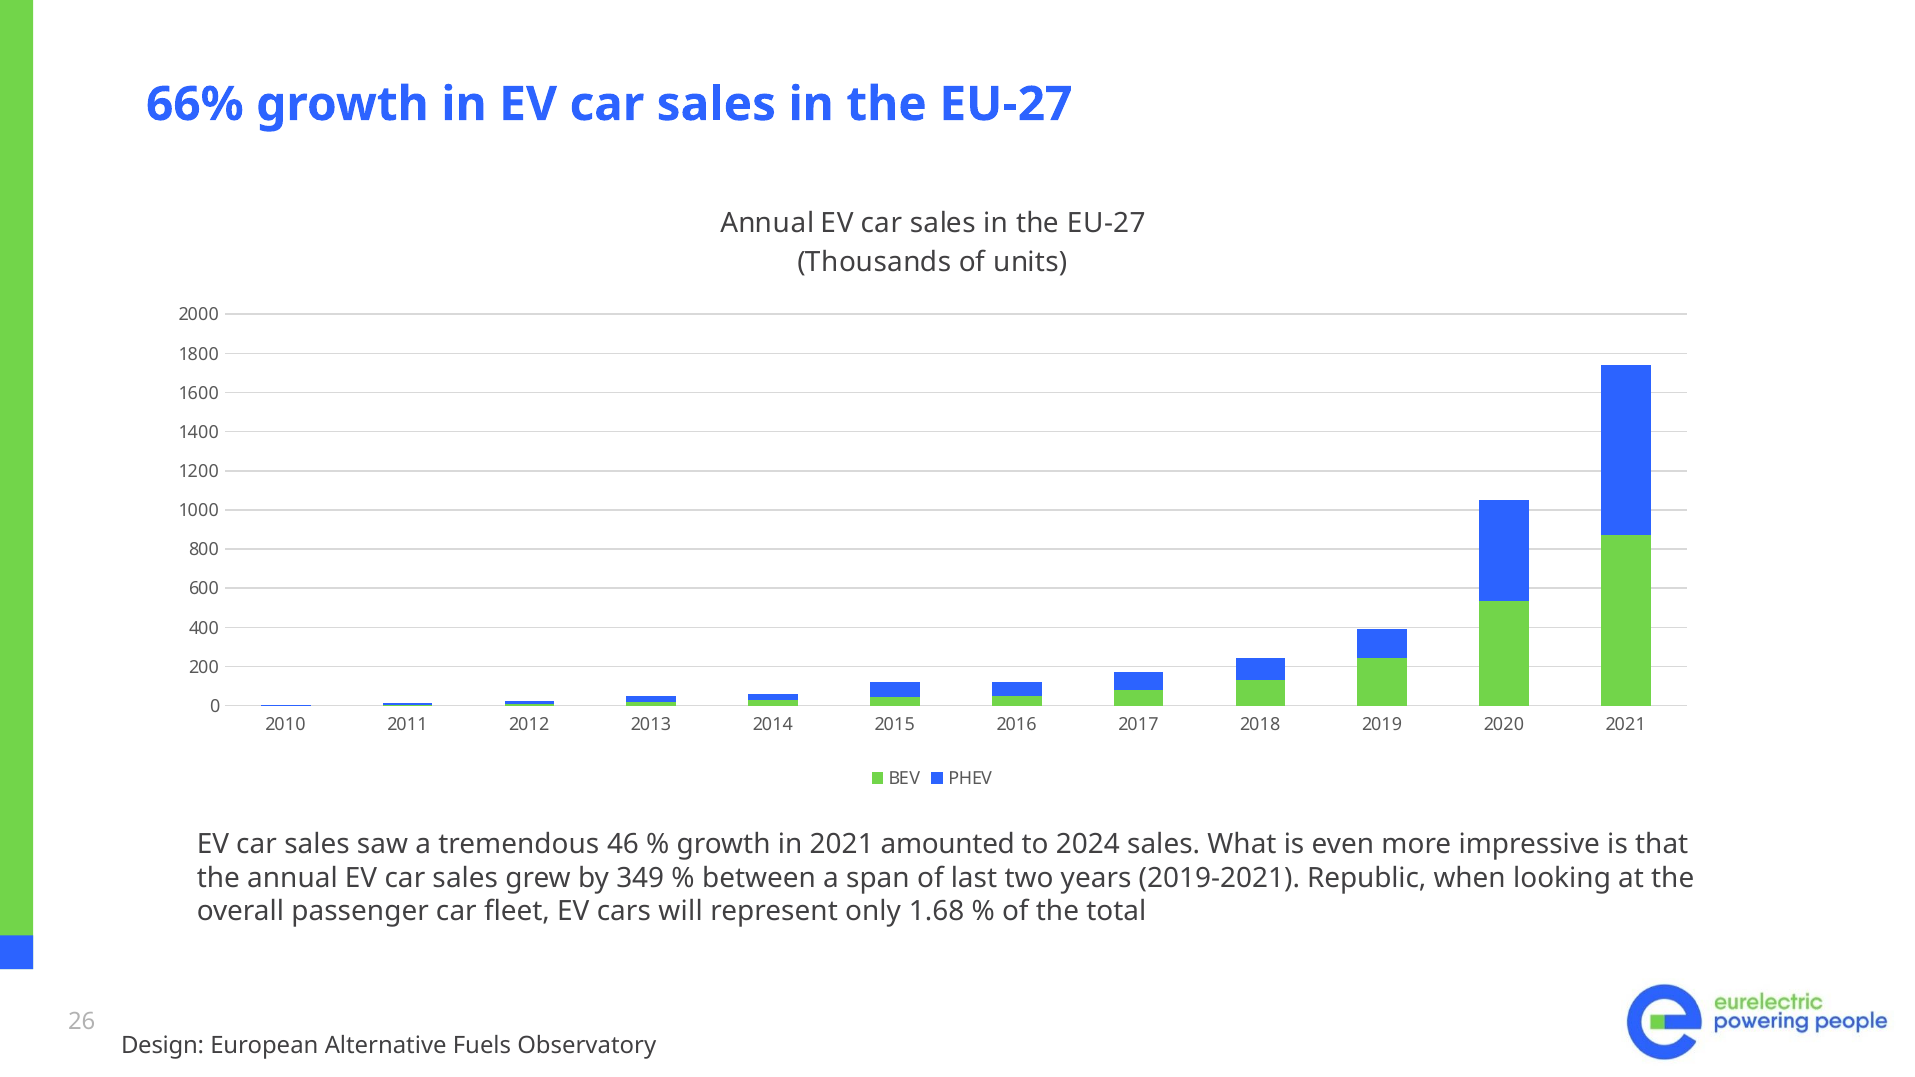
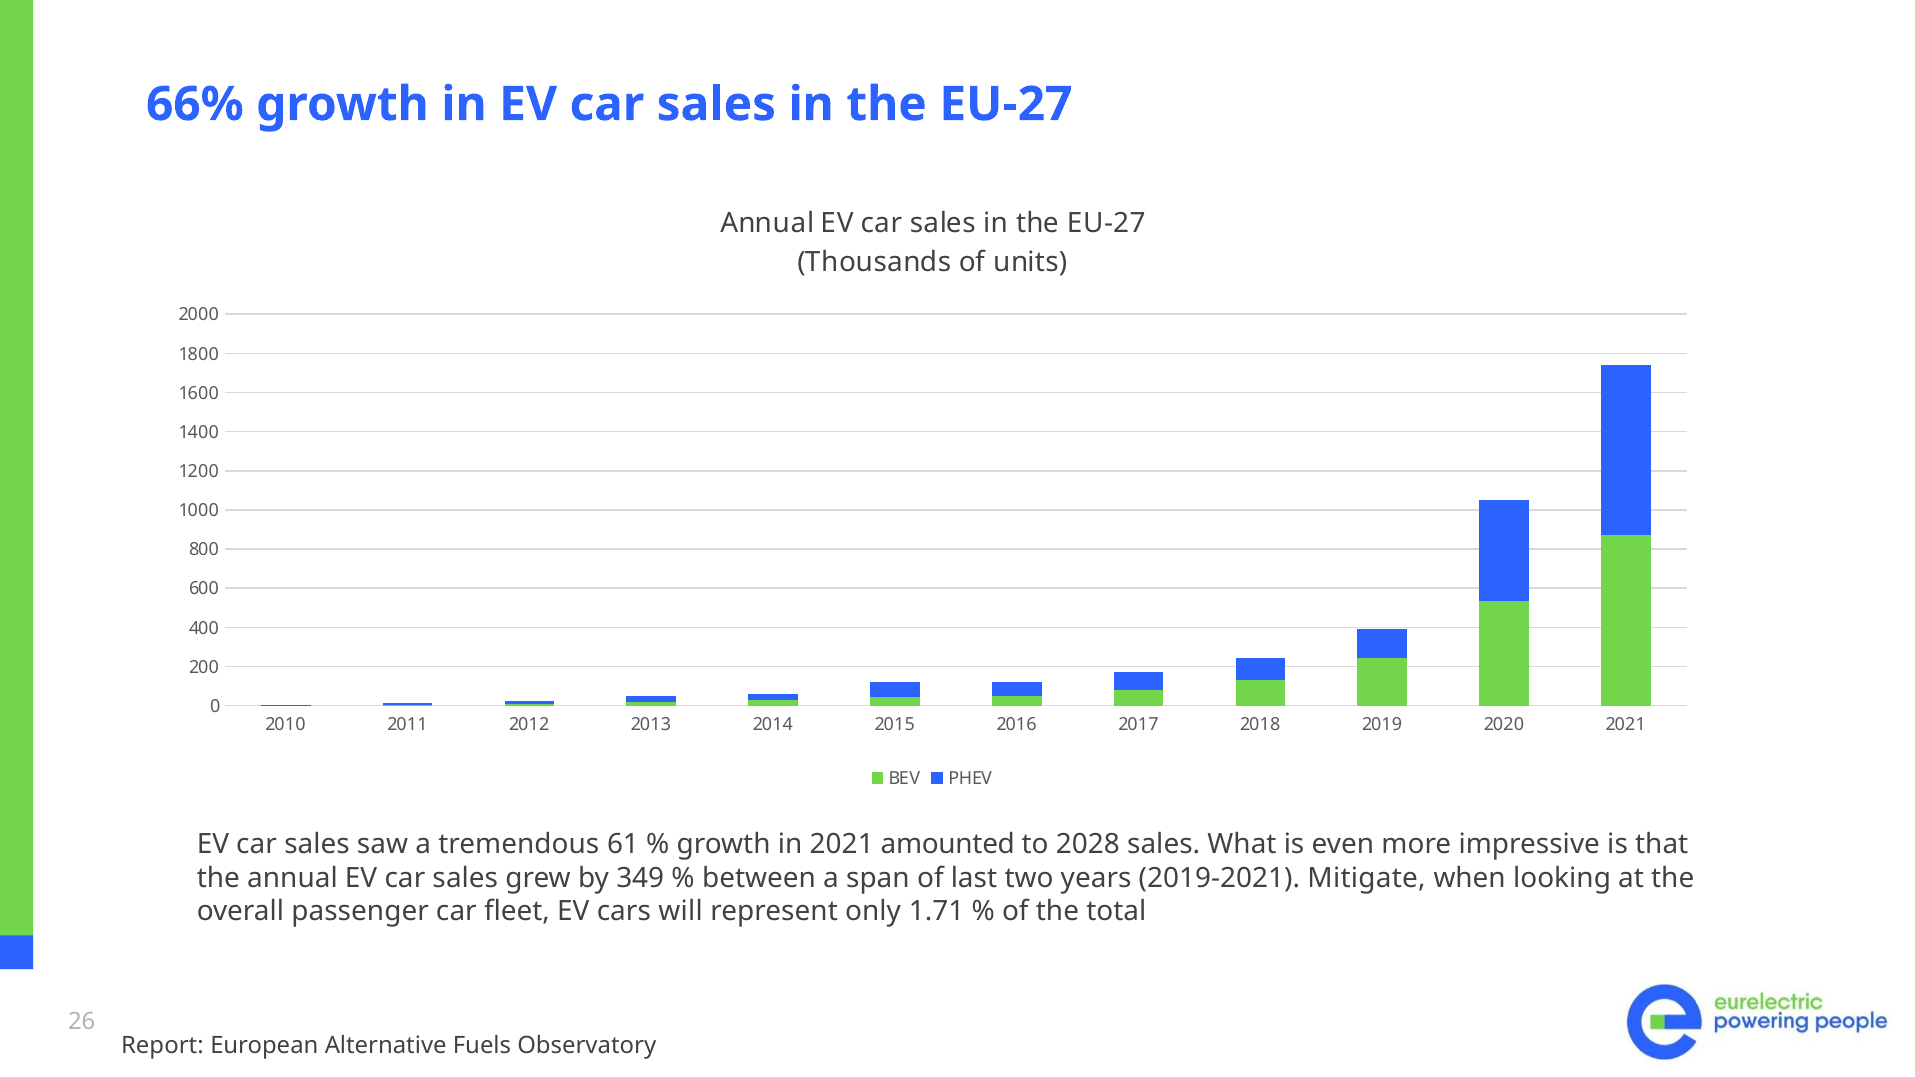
46: 46 -> 61 (623, 845)
2024: 2024 -> 2028 (1088, 845)
Republic: Republic -> Mitigate (1367, 878)
1.68: 1.68 -> 1.71 (937, 912)
Design: Design -> Report (162, 1045)
